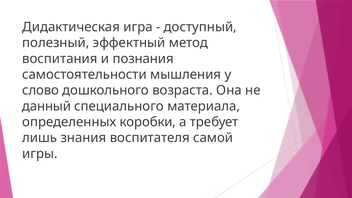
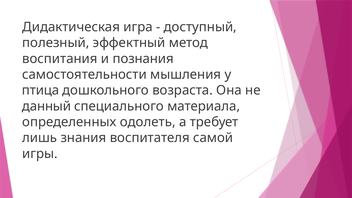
слово: слово -> птица (41, 90)
коробки: коробки -> одолеть (148, 122)
